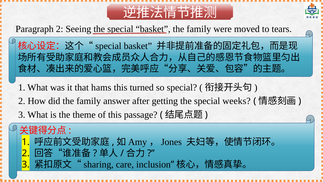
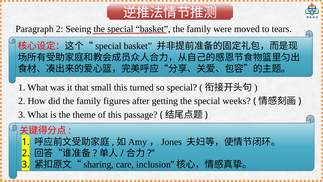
hams: hams -> small (101, 87)
answer: answer -> figures (117, 101)
